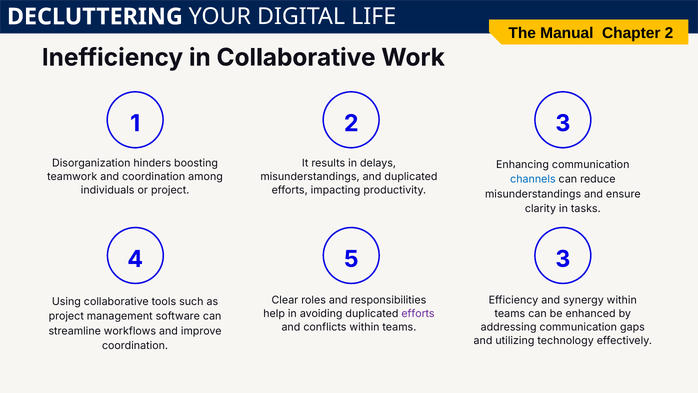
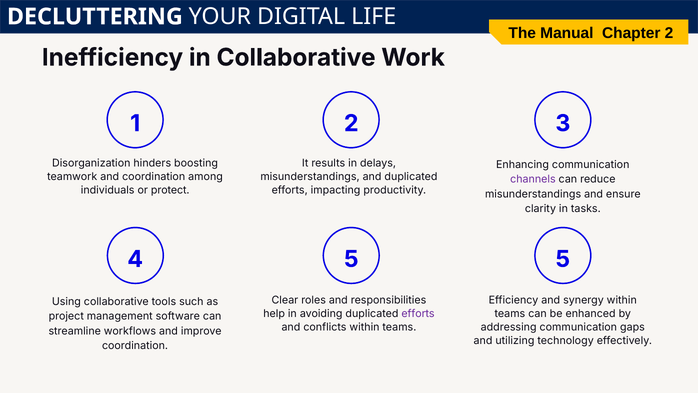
channels colour: blue -> purple (533, 179)
or project: project -> protect (170, 190)
5 3: 3 -> 5 (563, 259)
